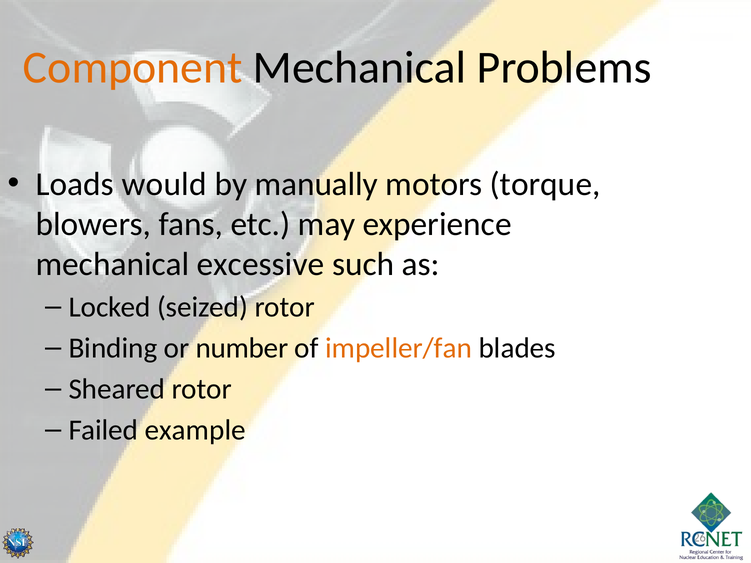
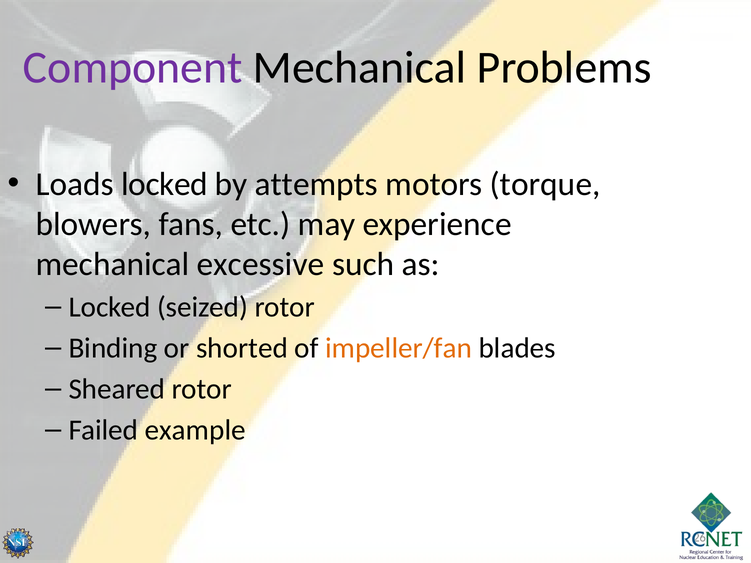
Component colour: orange -> purple (133, 68)
Loads would: would -> locked (165, 184)
manually: manually -> attempts (316, 184)
number: number -> shorted (242, 348)
